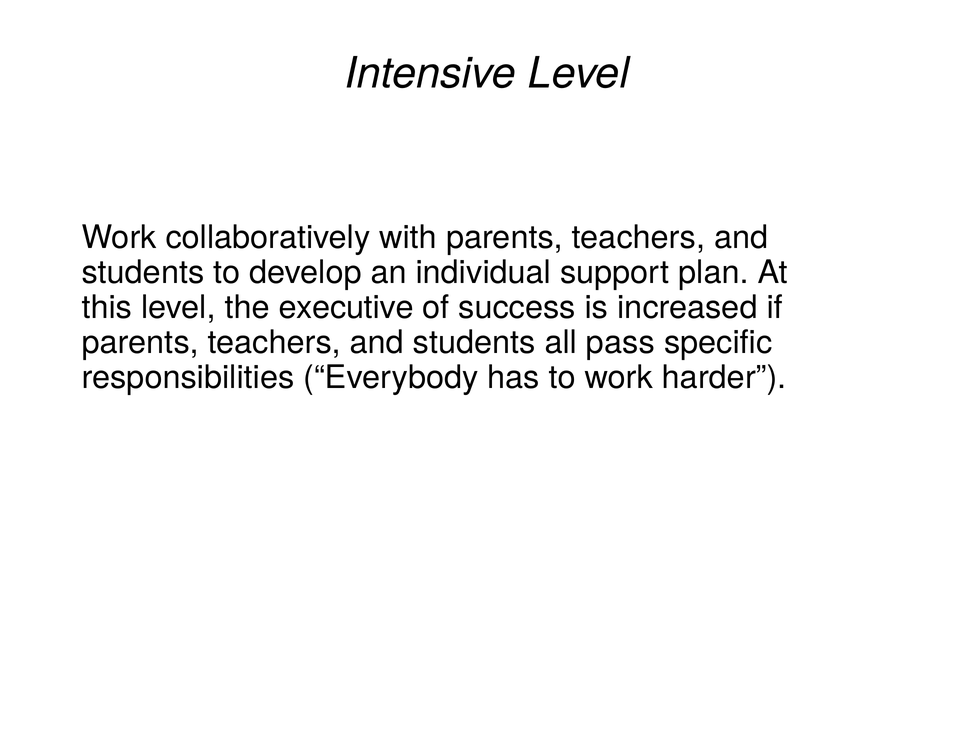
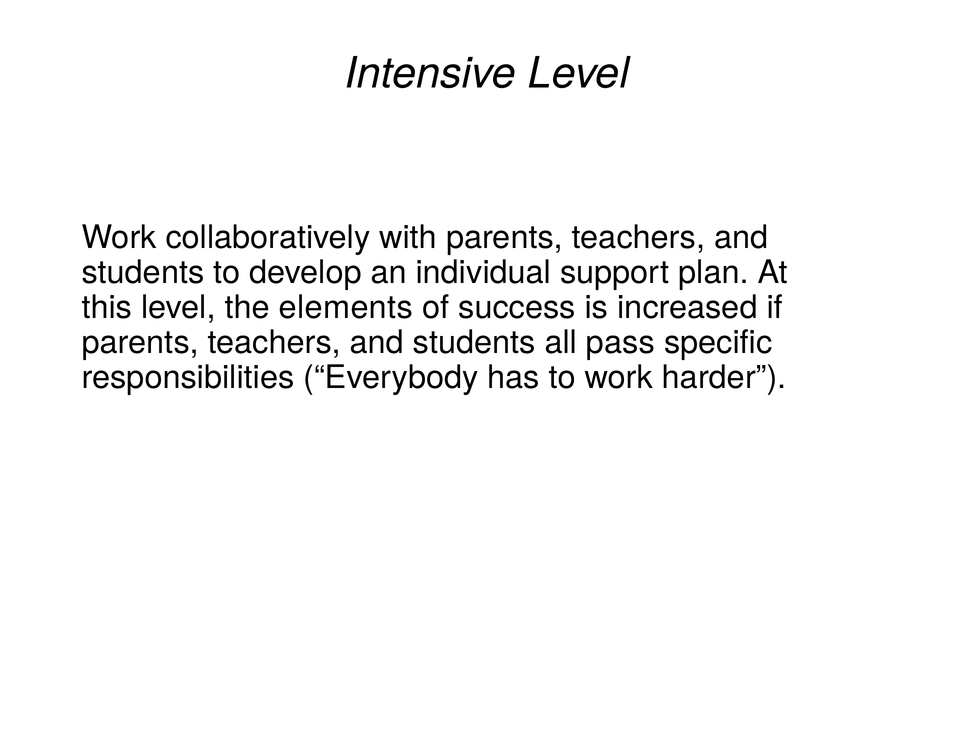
executive: executive -> elements (346, 308)
